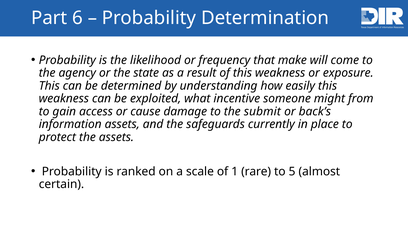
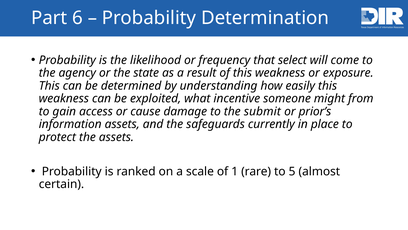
make: make -> select (292, 60)
back’s: back’s -> prior’s (315, 111)
